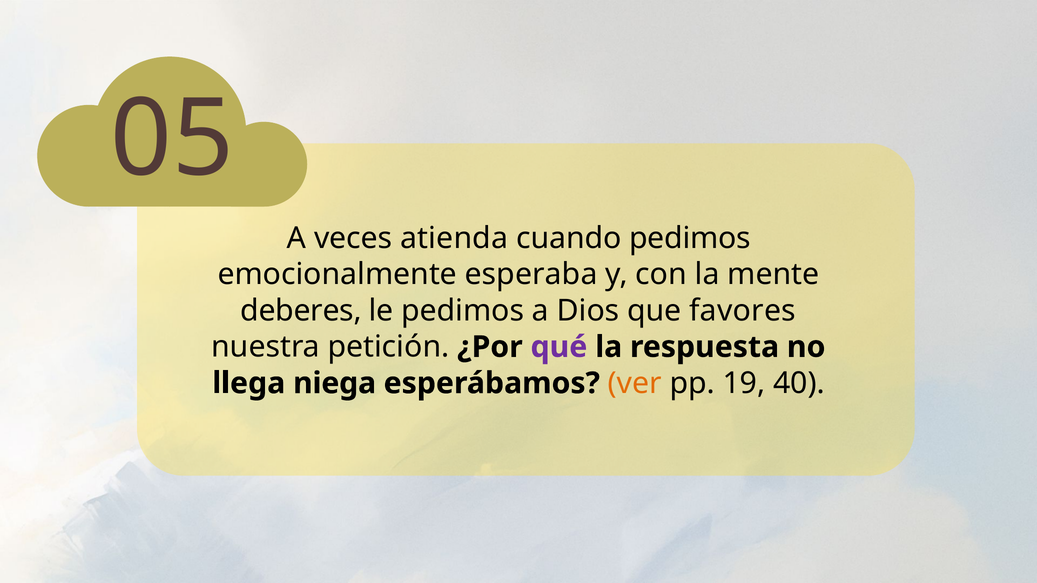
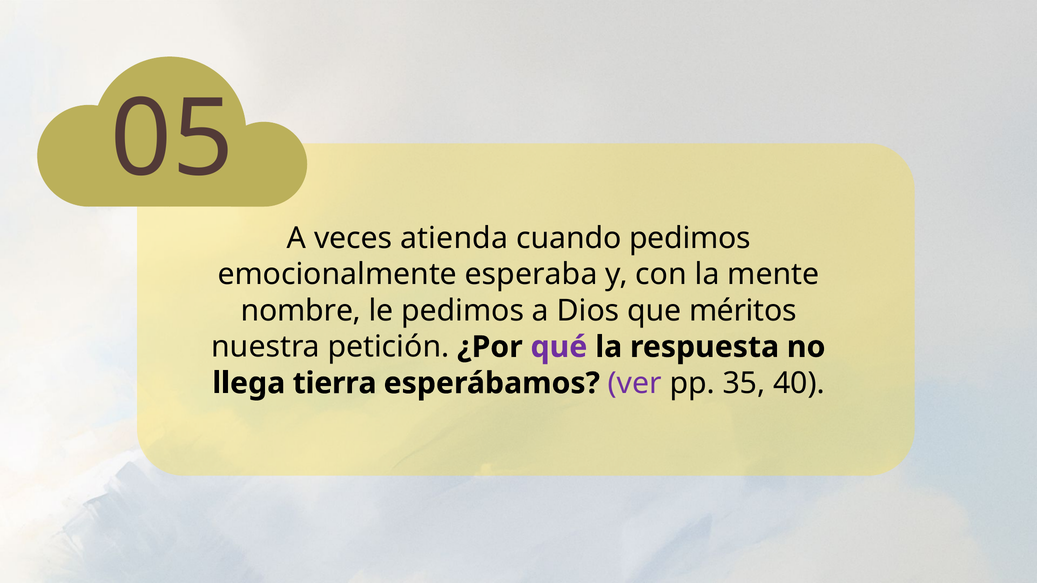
deberes: deberes -> nombre (301, 311)
favores: favores -> méritos (743, 311)
niega: niega -> tierra (335, 383)
ver colour: orange -> purple (635, 383)
19: 19 -> 35 (744, 383)
